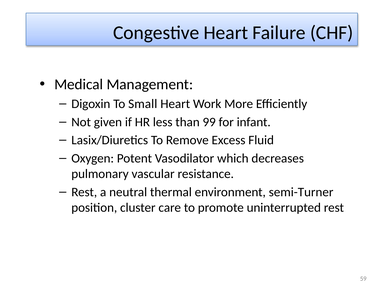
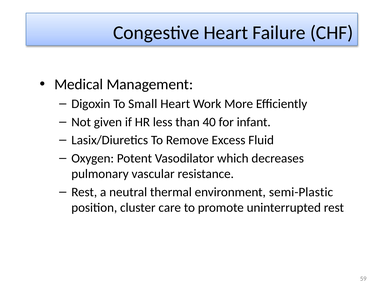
99: 99 -> 40 (209, 122)
semi-Turner: semi-Turner -> semi-Plastic (301, 192)
